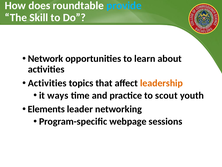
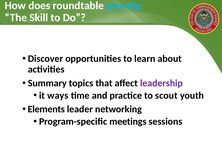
Network: Network -> Discover (46, 59)
Activities: Activities -> Summary (47, 83)
leadership colour: orange -> purple (161, 83)
webpage: webpage -> meetings (128, 121)
